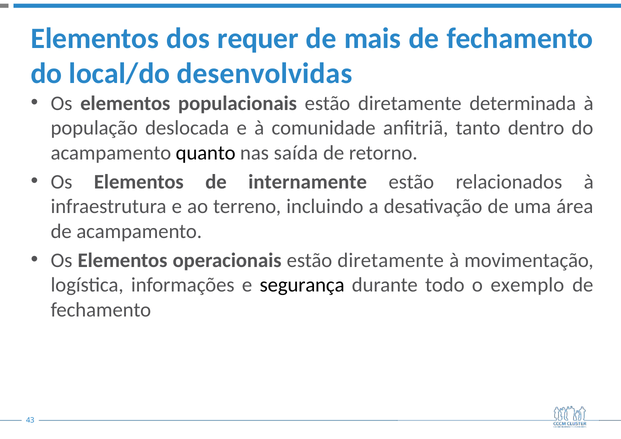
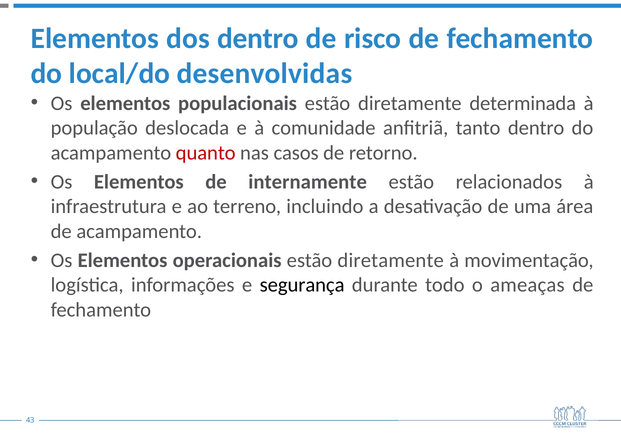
dos requer: requer -> dentro (258, 38)
mais: mais -> risco (373, 38)
quanto colour: black -> red (206, 153)
saída: saída -> casos (296, 153)
exemplo: exemplo -> ameaças (527, 285)
